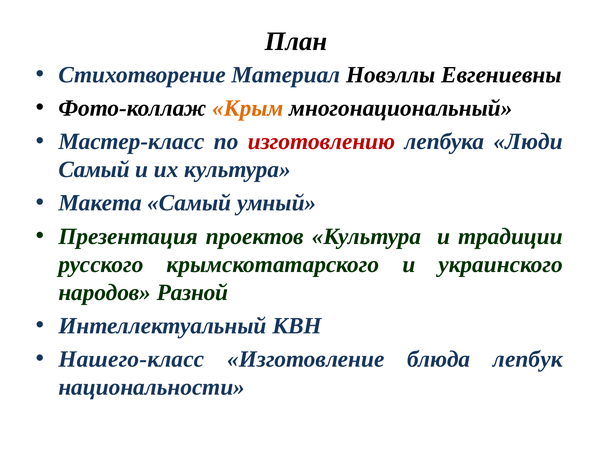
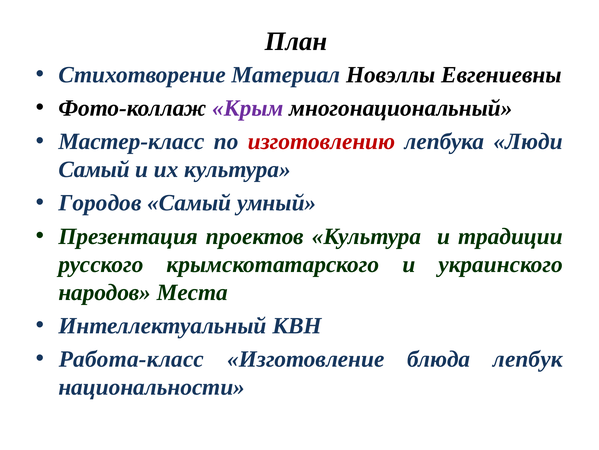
Крым colour: orange -> purple (248, 108)
Макета: Макета -> Городов (100, 203)
Разной: Разной -> Места (192, 292)
Нашего-класс: Нашего-класс -> Работа-класс (131, 358)
